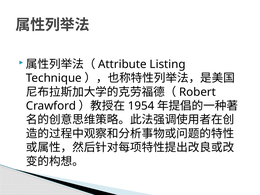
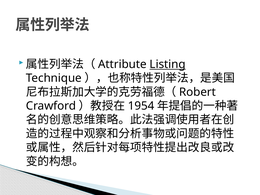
Listing underline: none -> present (168, 64)
